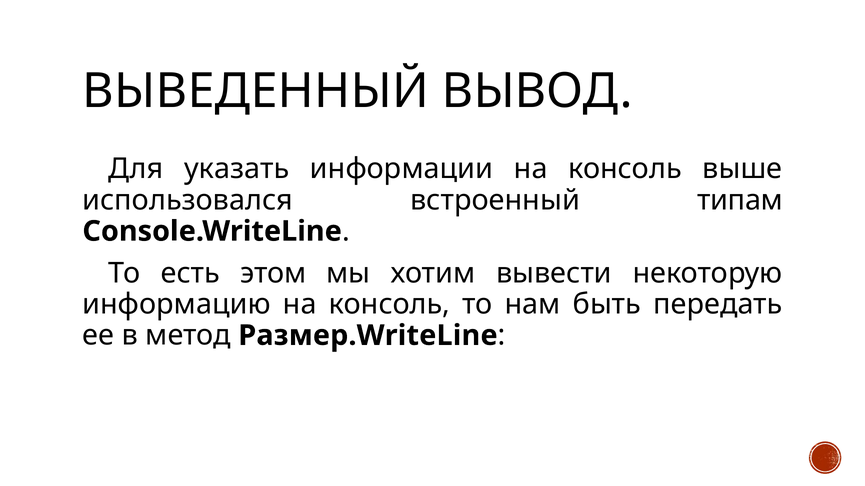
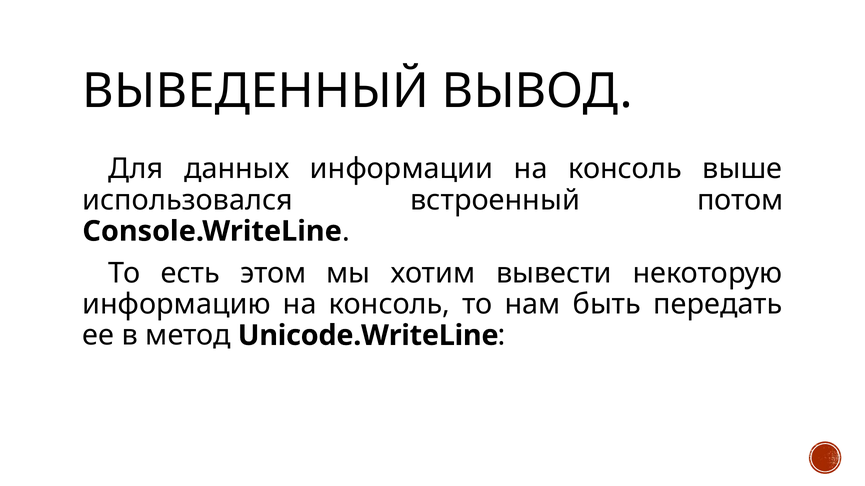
указать: указать -> данных (237, 169)
типам: типам -> потом (740, 200)
Размер.WriteLine: Размер.WriteLine -> Unicode.WriteLine (368, 336)
